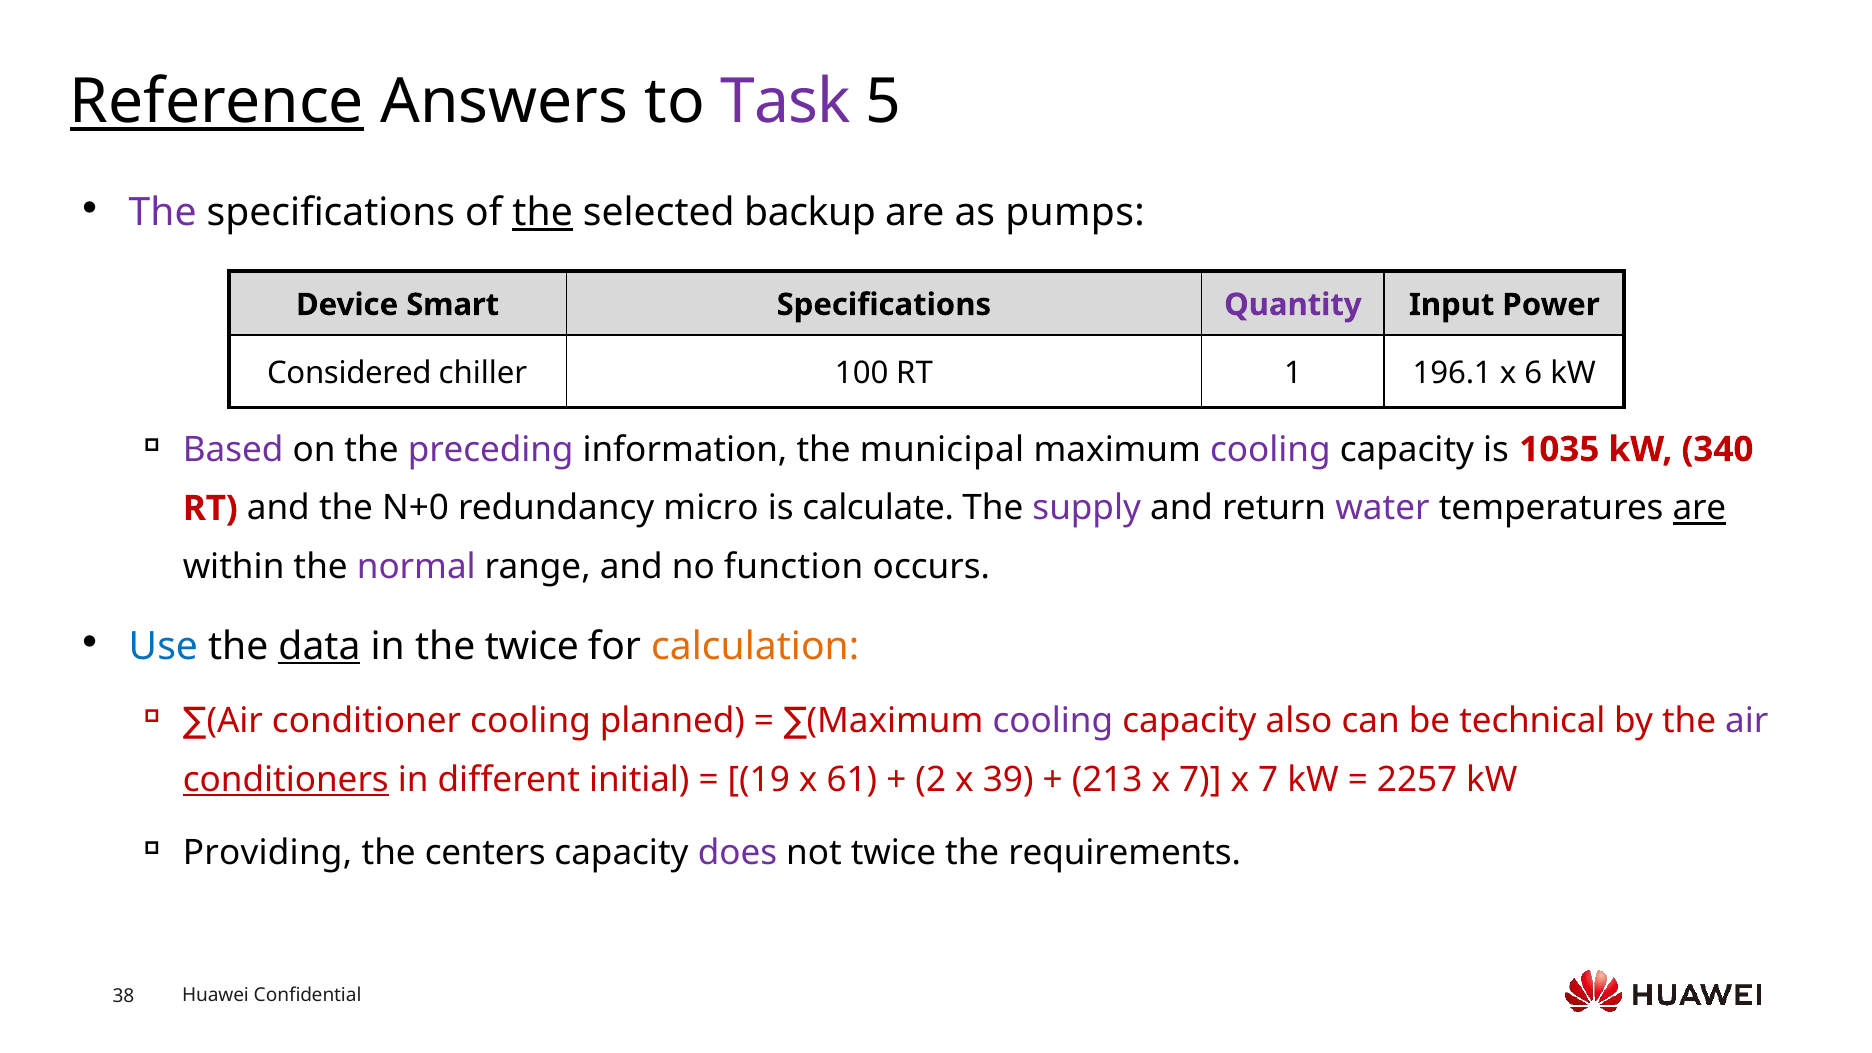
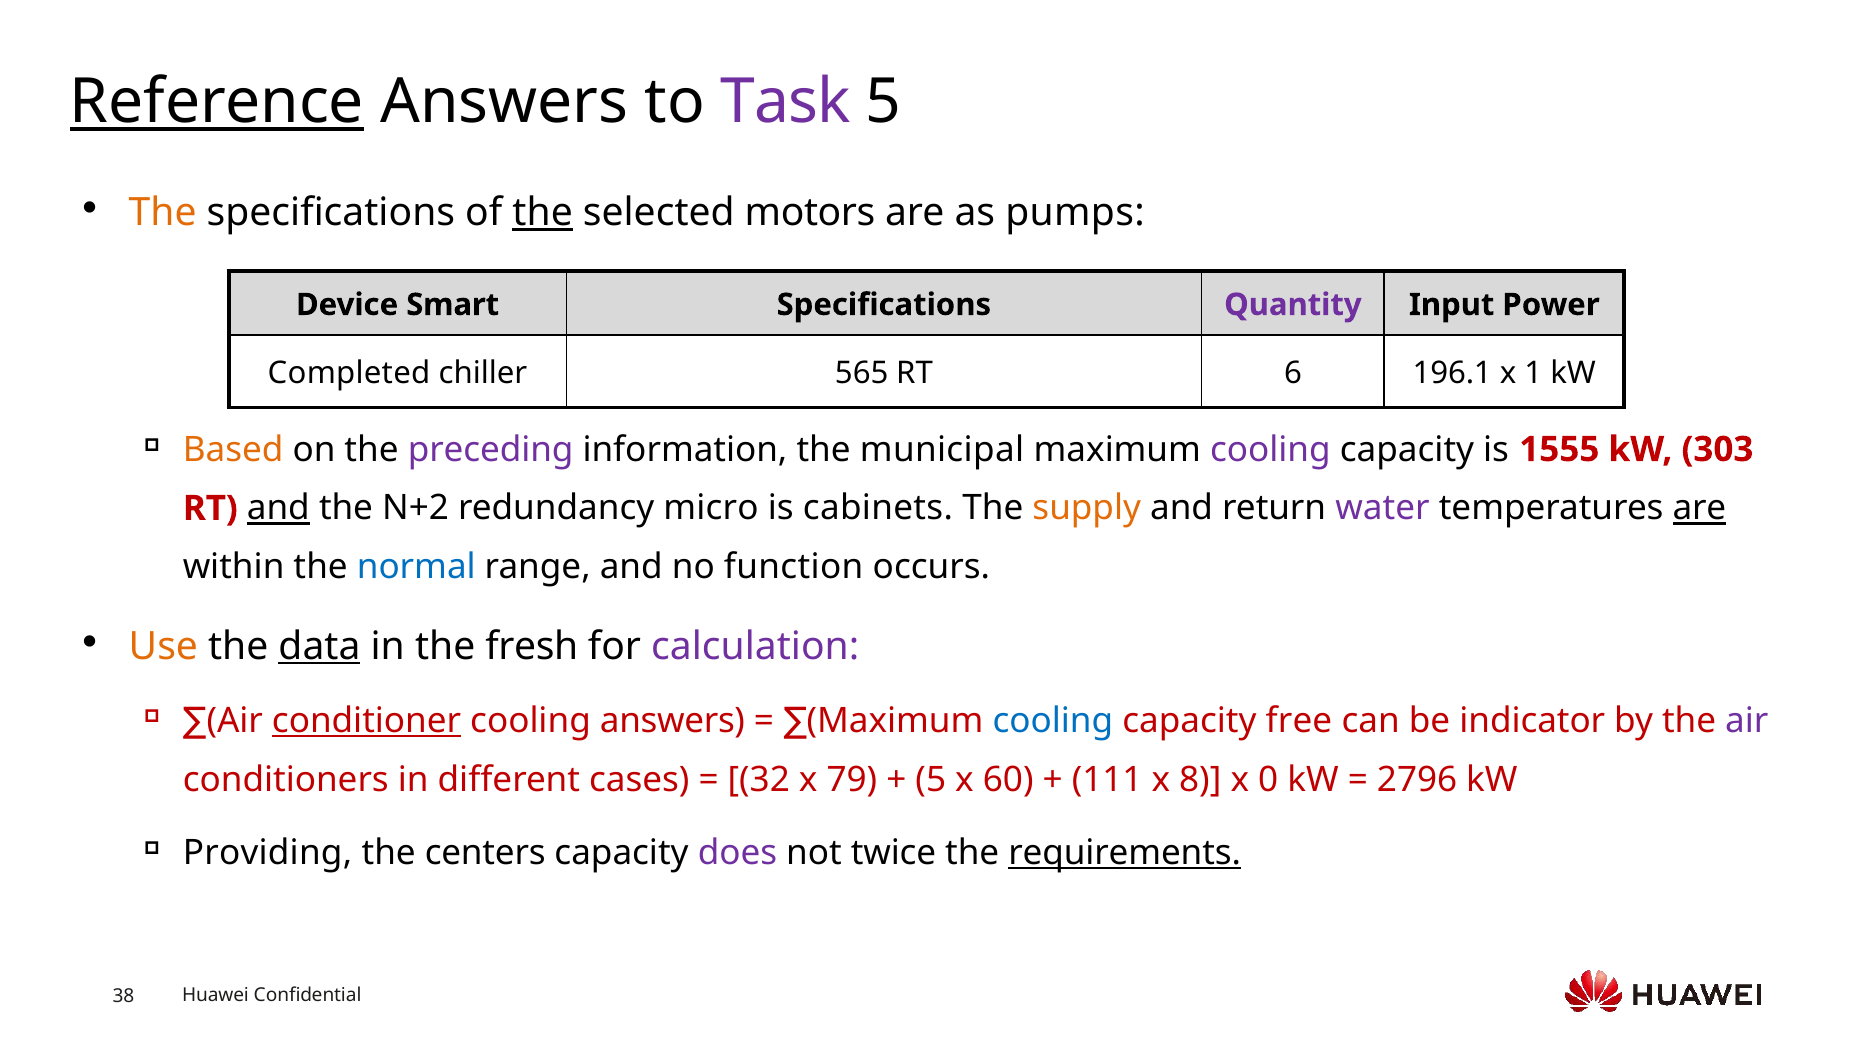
The colour: purple -> orange (163, 213)
backup: backup -> motors (810, 213)
Considered: Considered -> Completed (349, 373)
100: 100 -> 565 (862, 373)
1: 1 -> 6 (1293, 373)
6: 6 -> 1 (1533, 373)
Based colour: purple -> orange (233, 449)
1035: 1035 -> 1555 (1559, 449)
340: 340 -> 303 (1717, 449)
and underline: none -> present (278, 508)
N+0: N+0 -> N+2 (416, 508)
calculate: calculate -> cabinets (878, 508)
supply colour: purple -> orange (1087, 508)
normal colour: purple -> blue (416, 567)
Use colour: blue -> orange (163, 646)
the twice: twice -> fresh (532, 646)
calculation colour: orange -> purple (755, 646)
conditioner underline: none -> present (367, 721)
cooling planned: planned -> answers (672, 721)
cooling colour: purple -> blue (1053, 721)
also: also -> free (1299, 721)
technical: technical -> indicator (1532, 721)
conditioners underline: present -> none (286, 780)
initial: initial -> cases (639, 780)
19: 19 -> 32 (759, 780)
61: 61 -> 79 (852, 780)
2: 2 -> 5 (931, 780)
39: 39 -> 60 (1008, 780)
213: 213 -> 111 (1107, 780)
7: 7 -> 8 (1200, 780)
7: 7 -> 0 (1268, 780)
2257: 2257 -> 2796 (1417, 780)
requirements underline: none -> present (1125, 853)
